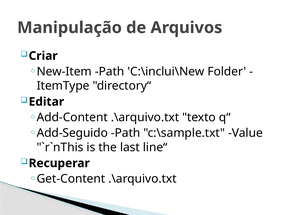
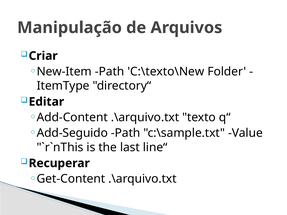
C:\inclui\New: C:\inclui\New -> C:\texto\New (166, 72)
